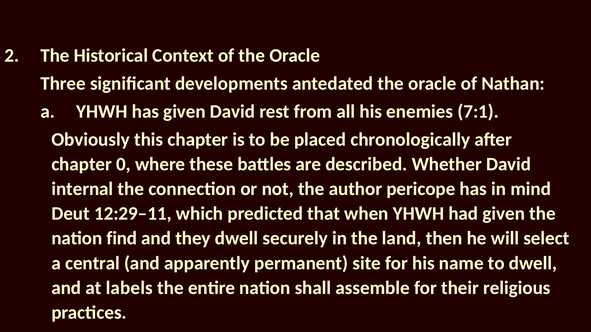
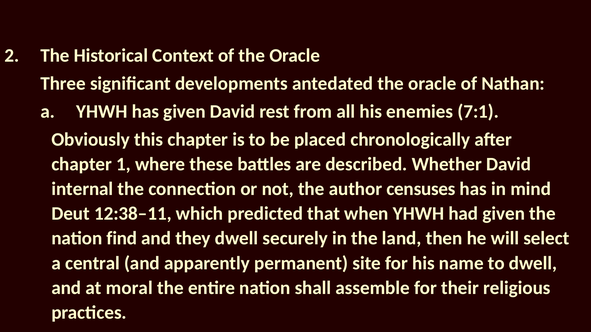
0: 0 -> 1 (123, 164)
pericope: pericope -> censuses (421, 189)
12:29–11: 12:29–11 -> 12:38–11 (133, 214)
labels: labels -> moral (129, 288)
